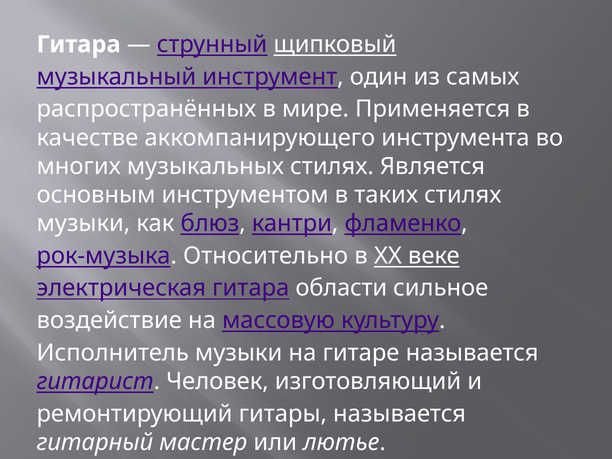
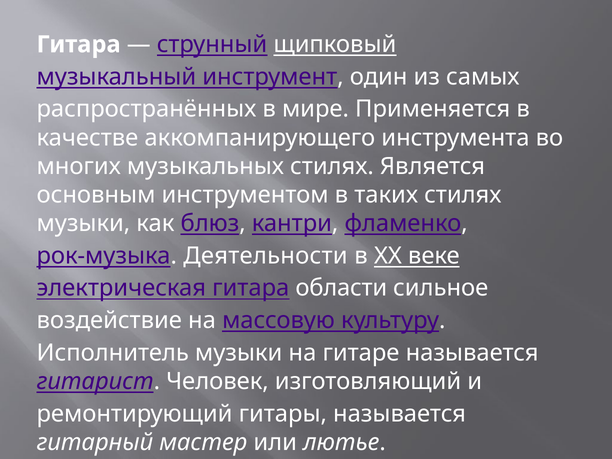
Относительно: Относительно -> Деятельности (265, 256)
